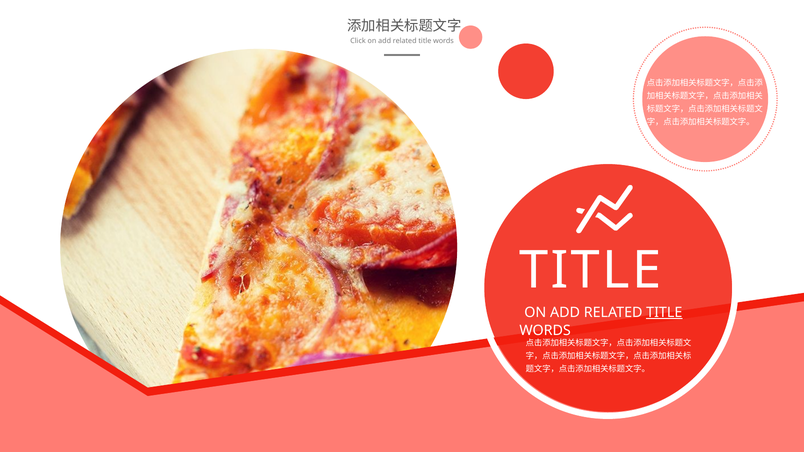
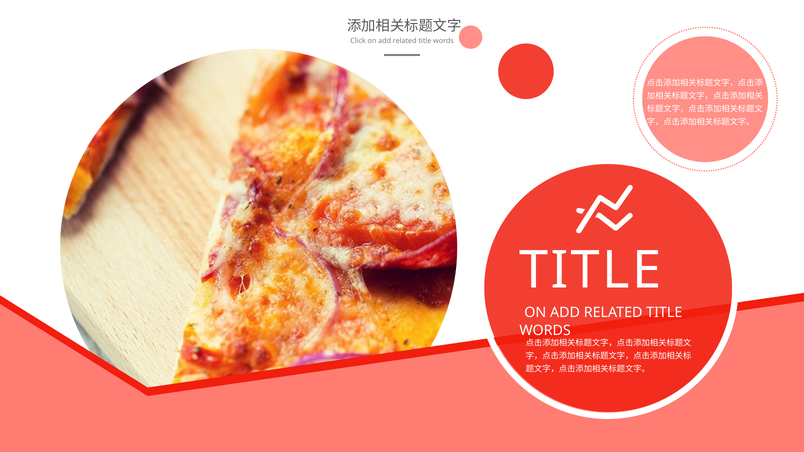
TITLE underline: present -> none (664, 313)
